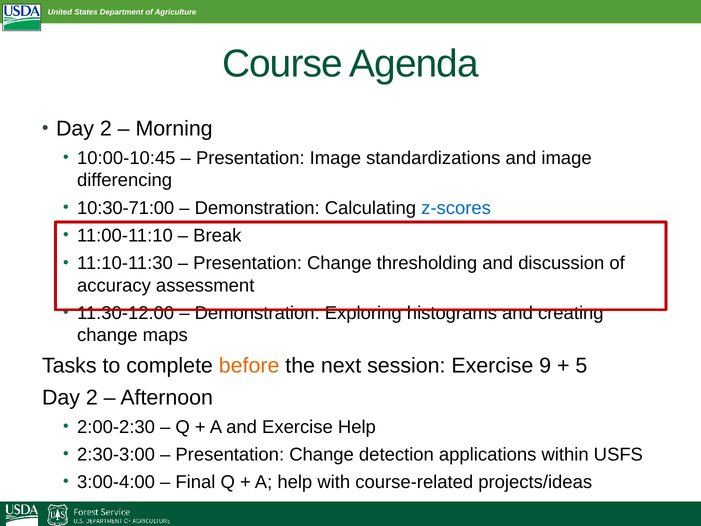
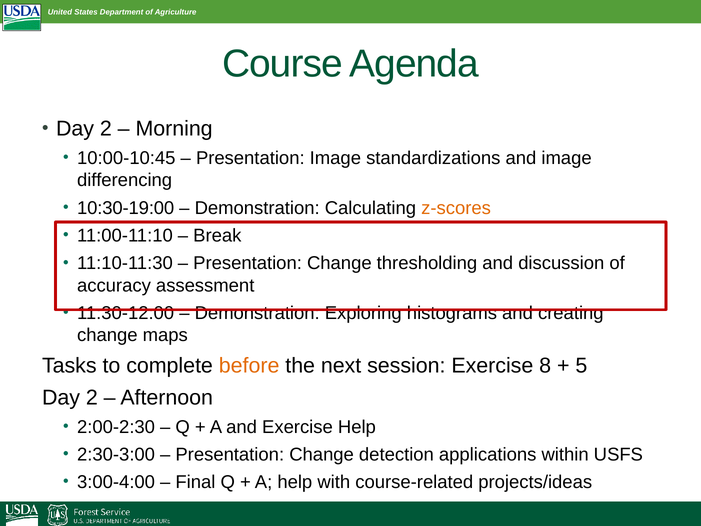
10:30-71:00: 10:30-71:00 -> 10:30-19:00 (126, 208)
z-scores colour: blue -> orange (456, 208)
9: 9 -> 8 (545, 366)
